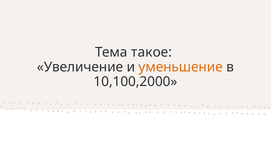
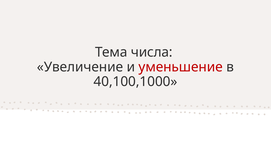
такое: такое -> числа (152, 52)
уменьшение colour: orange -> red (181, 67)
10,100,2000: 10,100,2000 -> 40,100,1000 (135, 81)
